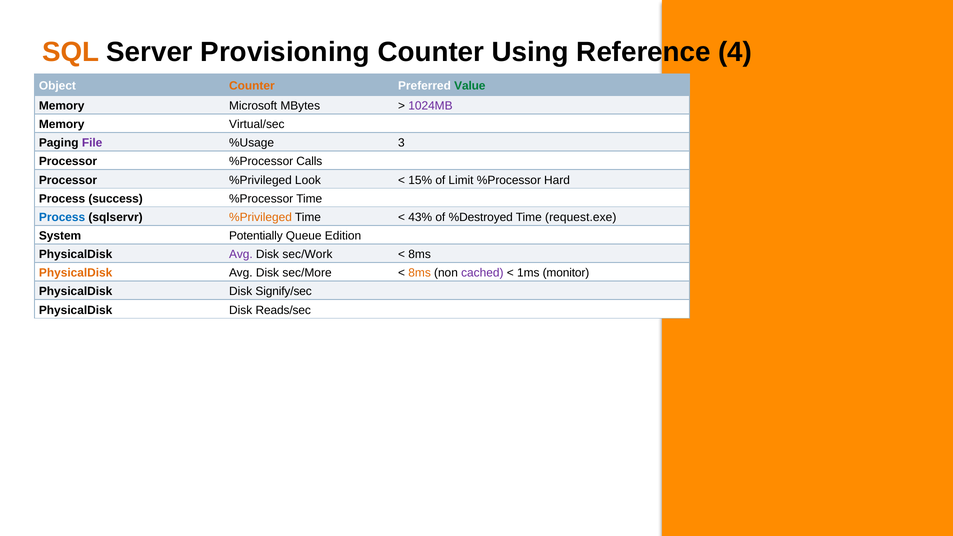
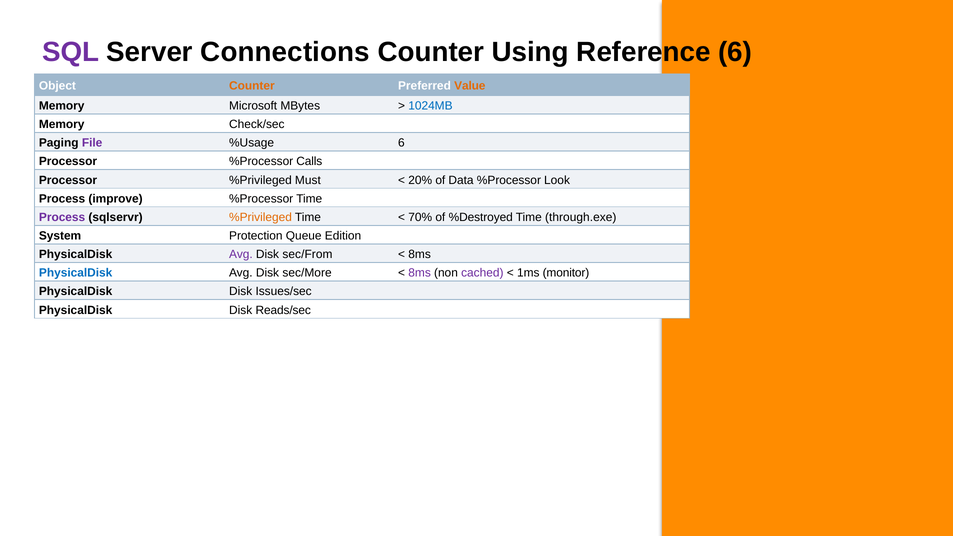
SQL colour: orange -> purple (71, 52)
Provisioning: Provisioning -> Connections (285, 52)
Reference 4: 4 -> 6 (735, 52)
Value colour: green -> orange (470, 86)
1024MB colour: purple -> blue (430, 106)
Virtual/sec: Virtual/sec -> Check/sec (257, 124)
%Usage 3: 3 -> 6 (401, 143)
Look: Look -> Must (308, 180)
15%: 15% -> 20% (420, 180)
Limit: Limit -> Data (461, 180)
Hard: Hard -> Look (557, 180)
success: success -> improve (116, 199)
Process colour: blue -> purple (62, 217)
43%: 43% -> 70% (420, 217)
request.exe: request.exe -> through.exe (581, 217)
Potentially: Potentially -> Protection (256, 236)
sec/Work: sec/Work -> sec/From (307, 254)
PhysicalDisk colour: orange -> blue (76, 273)
8ms colour: orange -> purple (420, 273)
Signify/sec: Signify/sec -> Issues/sec (284, 292)
